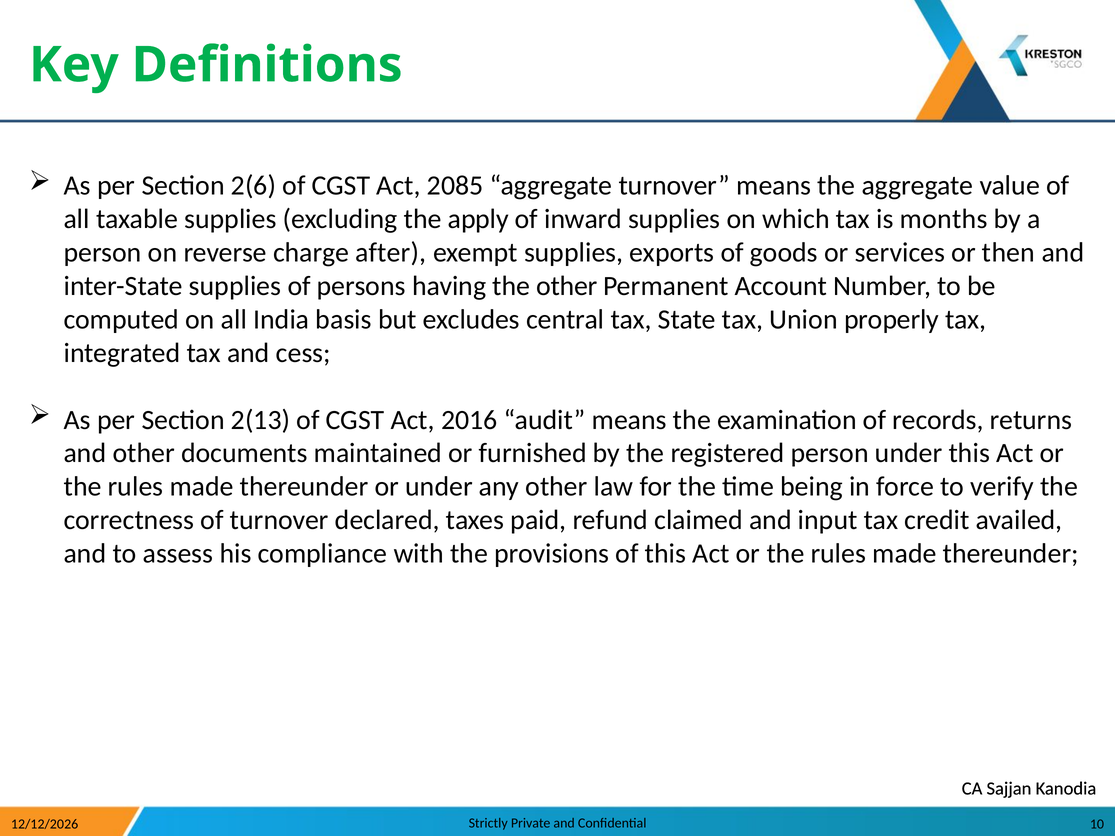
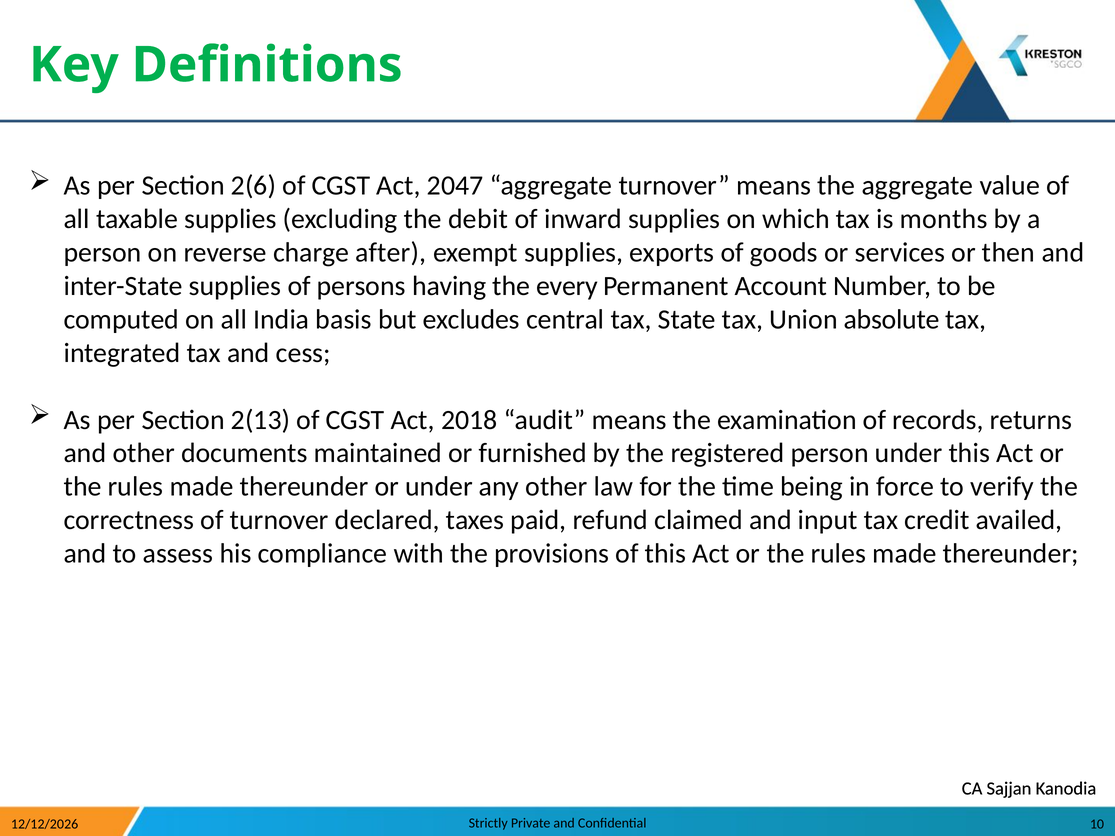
2085: 2085 -> 2047 (455, 186)
apply: apply -> debit (478, 219)
the other: other -> every (567, 286)
properly: properly -> absolute (892, 320)
2016: 2016 -> 2018 (469, 420)
